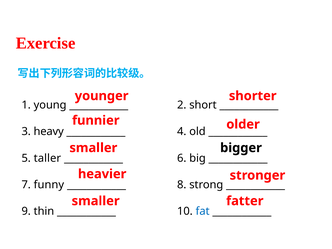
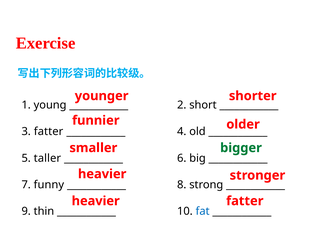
3 heavy: heavy -> fatter (49, 132)
bigger colour: black -> green (241, 148)
smaller: smaller -> heavier (96, 201)
